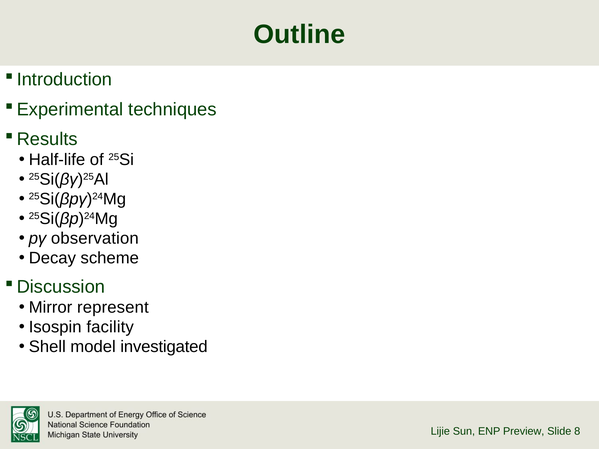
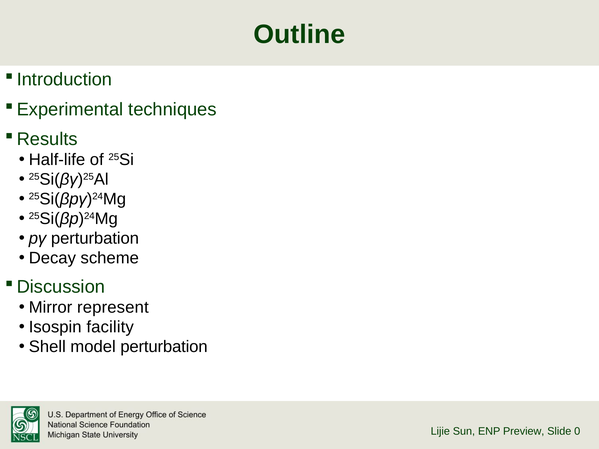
pγ observation: observation -> perturbation (95, 238)
model investigated: investigated -> perturbation (164, 347)
8: 8 -> 0 (577, 431)
